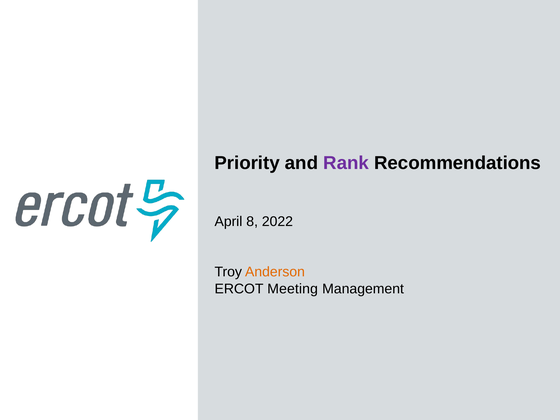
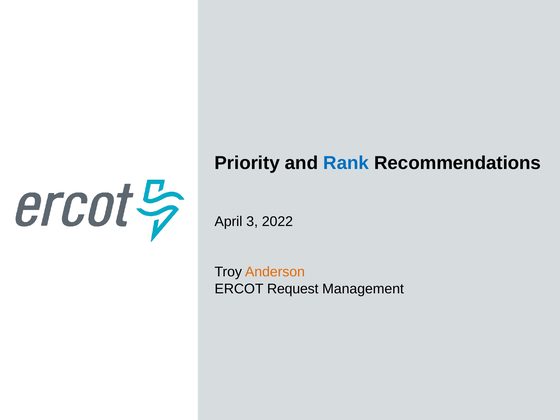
Rank colour: purple -> blue (346, 163)
8: 8 -> 3 (252, 222)
Meeting: Meeting -> Request (293, 289)
